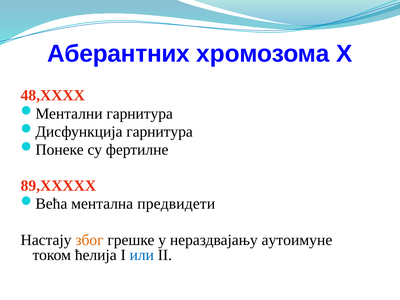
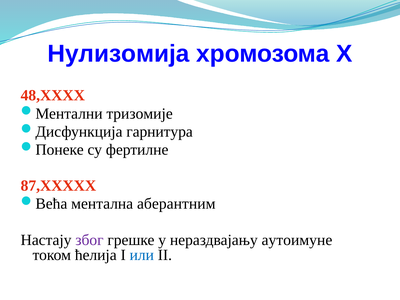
Аберантних: Аберантних -> Нулизомија (118, 54)
гарнитура: гарнитура -> тризомије (140, 114)
89,XXXXX: 89,XXXXX -> 87,XXXXX (58, 186)
предвидети: предвидети -> аберантним (176, 204)
због colour: orange -> purple (89, 240)
